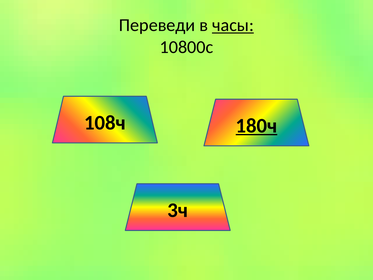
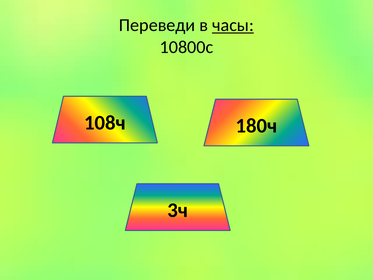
180ч underline: present -> none (256, 126)
